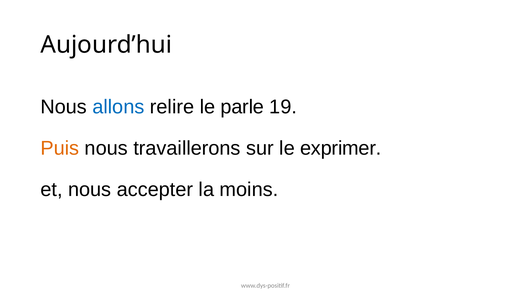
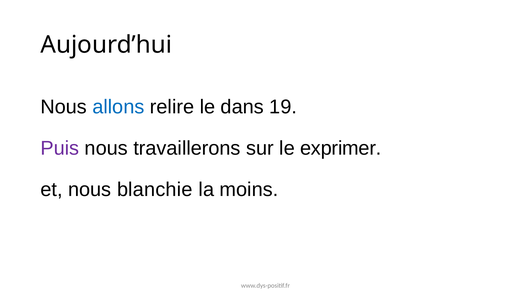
parle: parle -> dans (242, 107)
Puis colour: orange -> purple (60, 148)
accepter: accepter -> blanchie (155, 190)
